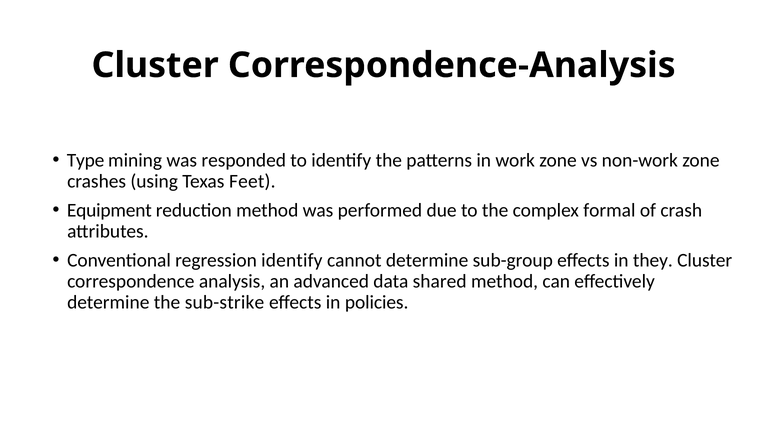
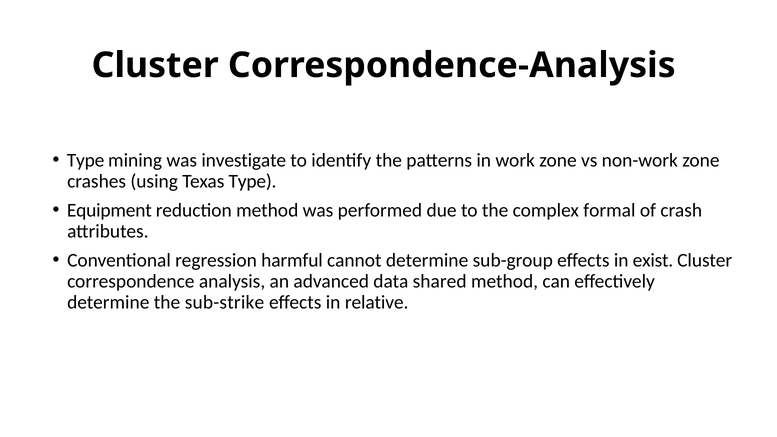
responded: responded -> investigate (244, 160)
Texas Feet: Feet -> Type (253, 181)
regression identify: identify -> harmful (292, 260)
they: they -> exist (653, 260)
policies: policies -> relative (377, 302)
